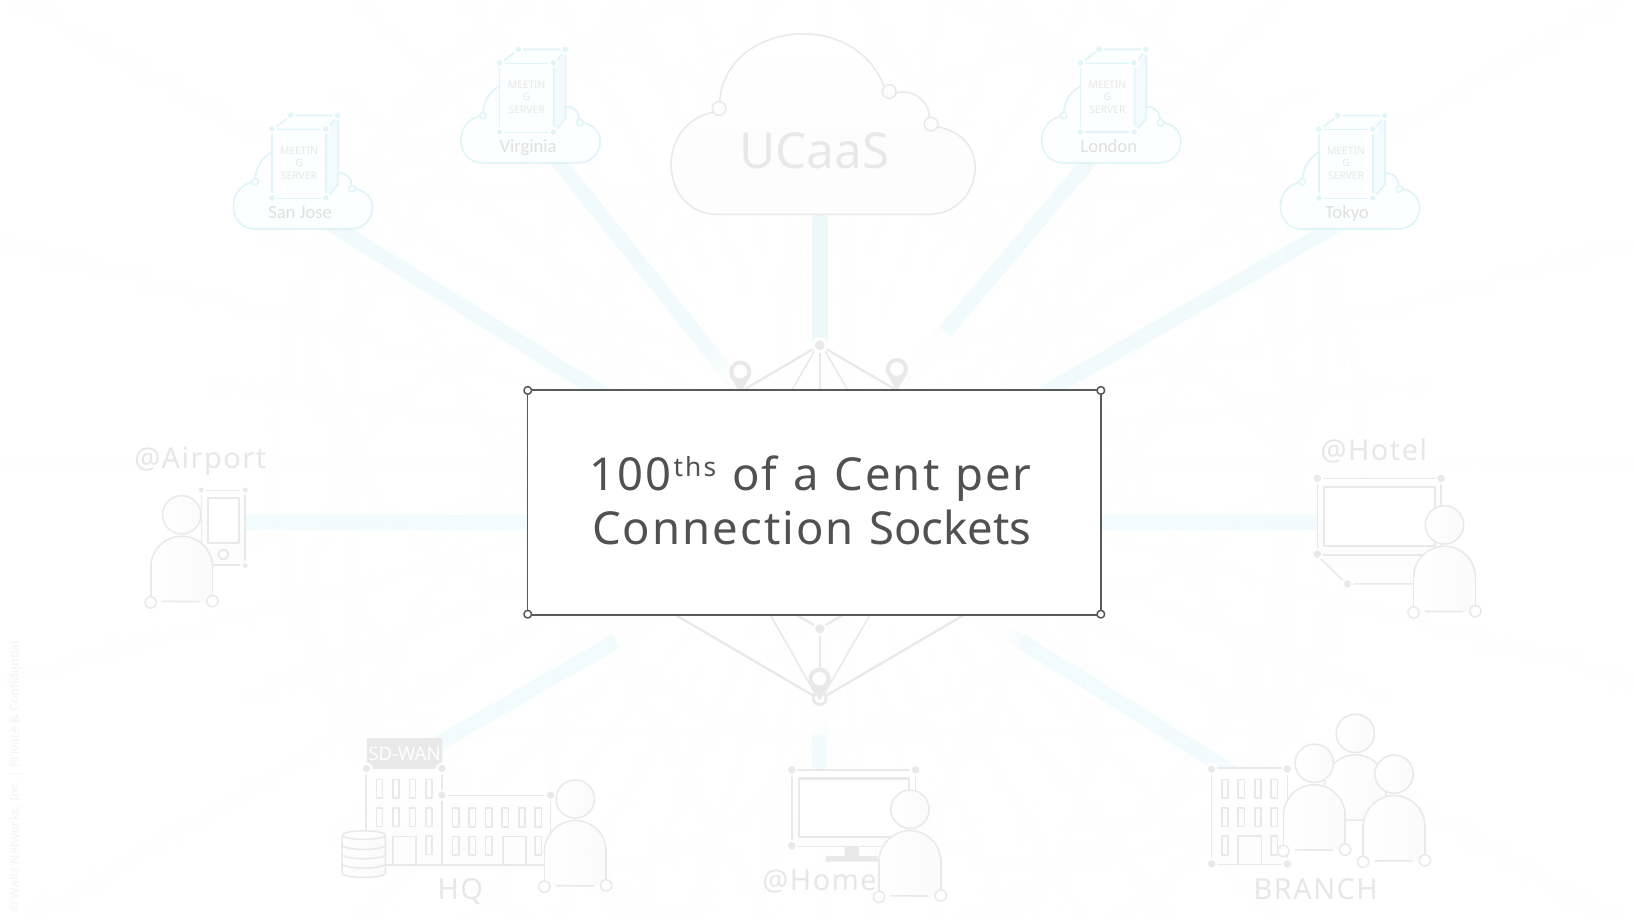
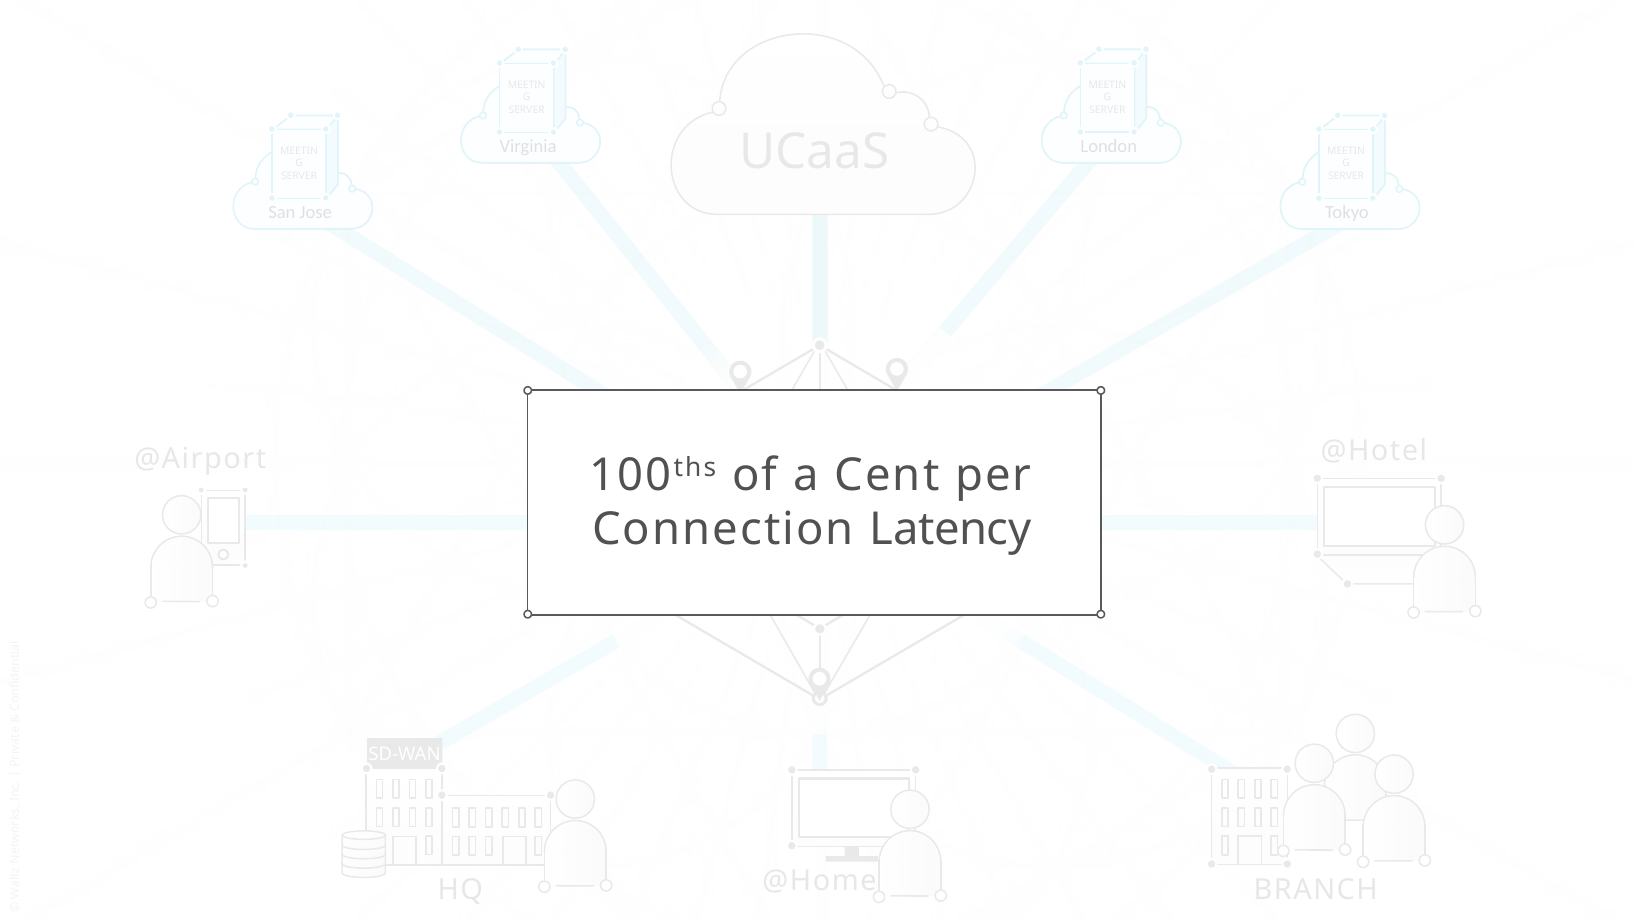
Sockets: Sockets -> Latency (951, 530)
